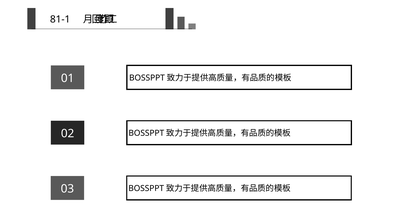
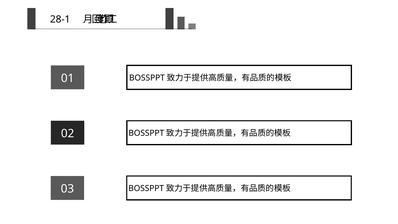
81-1: 81-1 -> 28-1 (60, 19)
